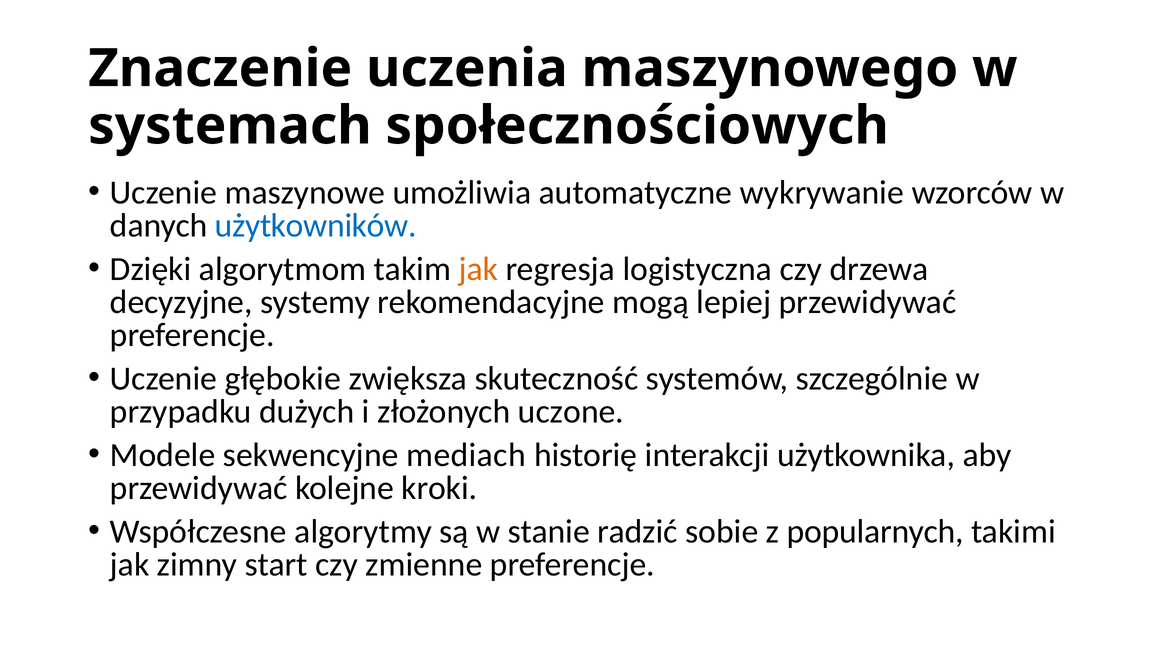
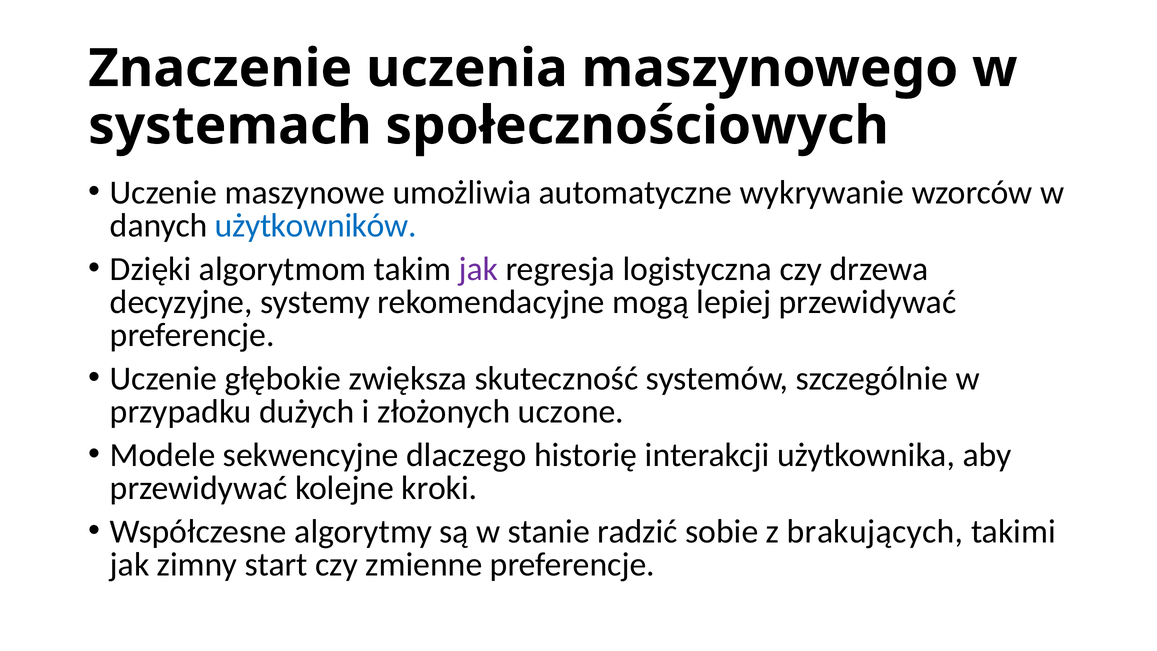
jak colour: orange -> purple (478, 269)
mediach: mediach -> dlaczego (466, 455)
popularnych: popularnych -> brakujących (875, 532)
